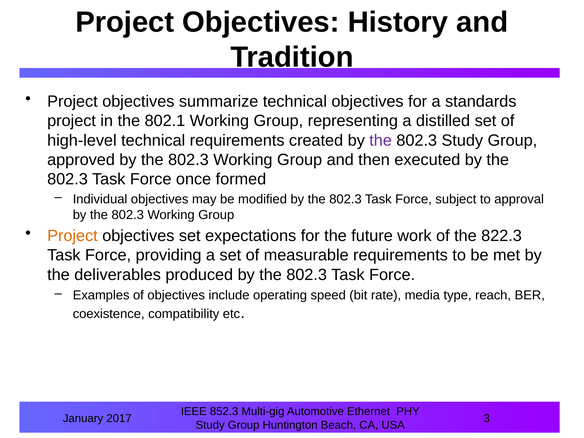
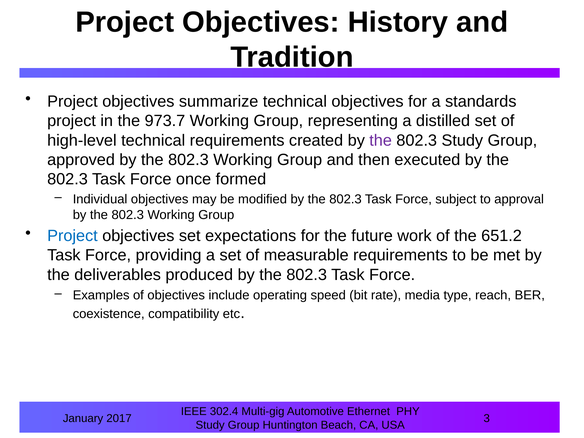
802.1: 802.1 -> 973.7 (165, 121)
Project colour: orange -> blue (72, 236)
822.3: 822.3 -> 651.2 (502, 236)
852.3: 852.3 -> 302.4 (224, 412)
